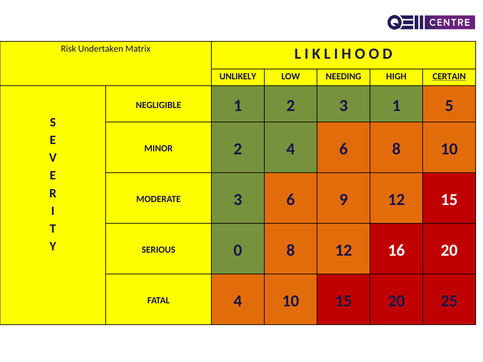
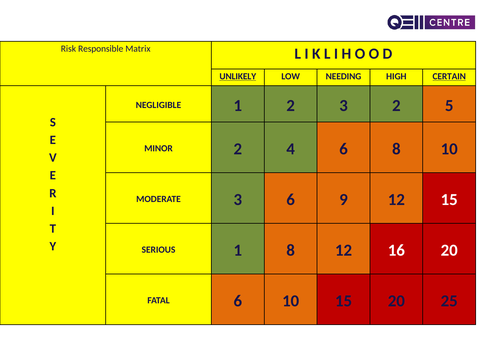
Undertaken: Undertaken -> Responsible (101, 49)
UNLIKELY underline: none -> present (238, 76)
3 1: 1 -> 2 (396, 106)
SERIOUS 0: 0 -> 1 (238, 251)
FATAL 4: 4 -> 6 (238, 301)
